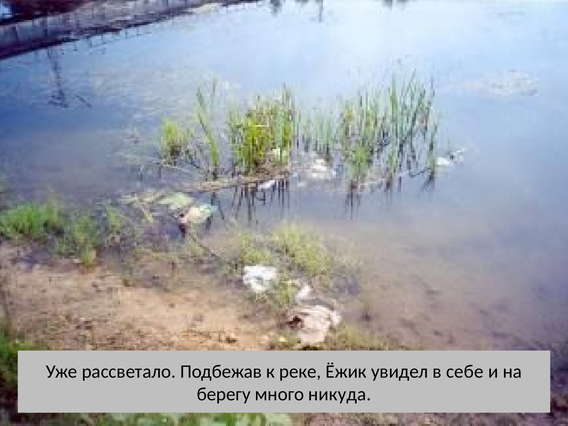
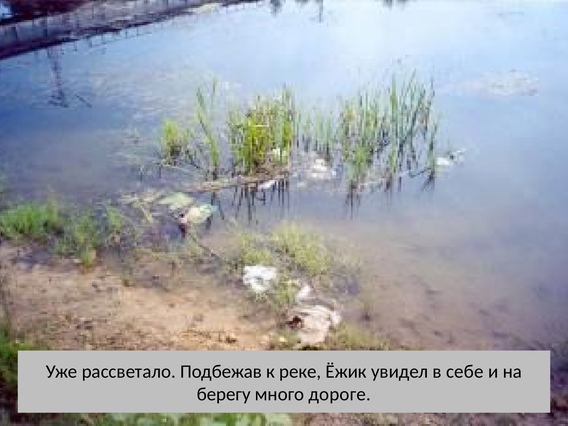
никуда: никуда -> дороге (340, 394)
